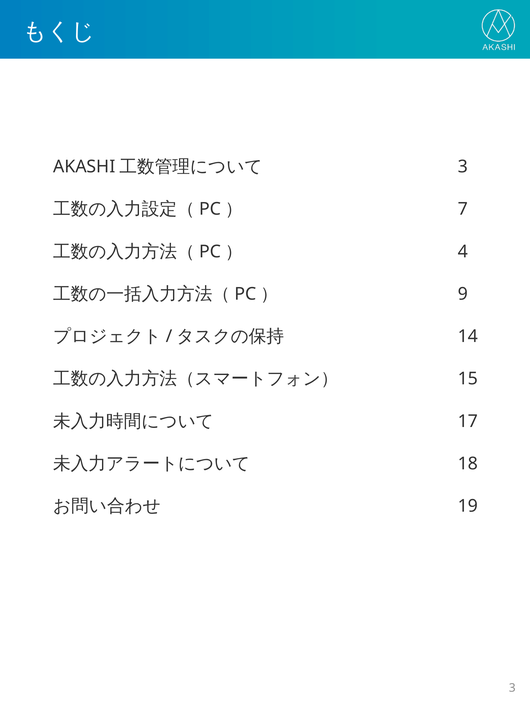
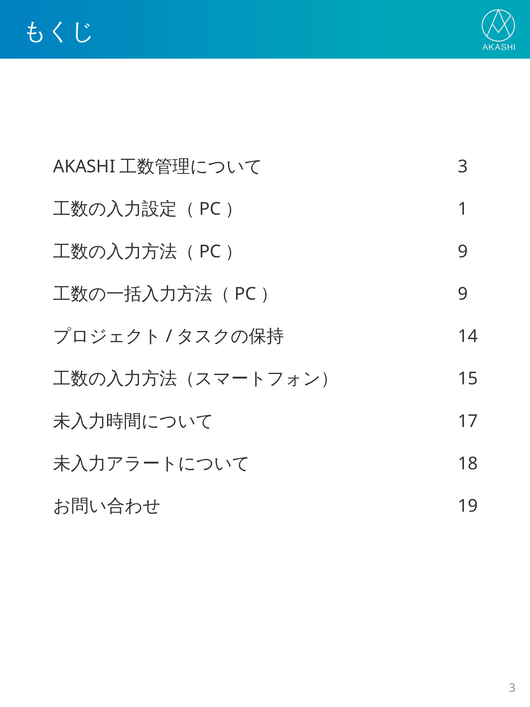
7: 7 -> 1 (463, 209)
4: 4 -> 9 (463, 251)
